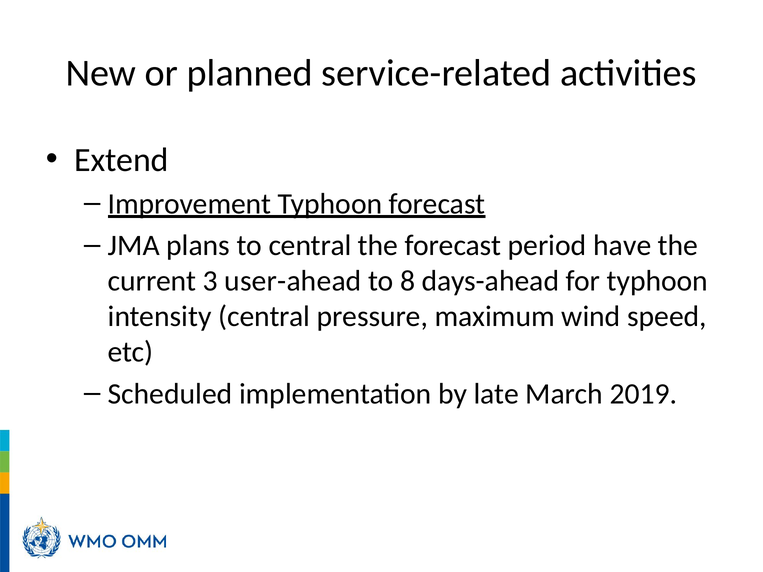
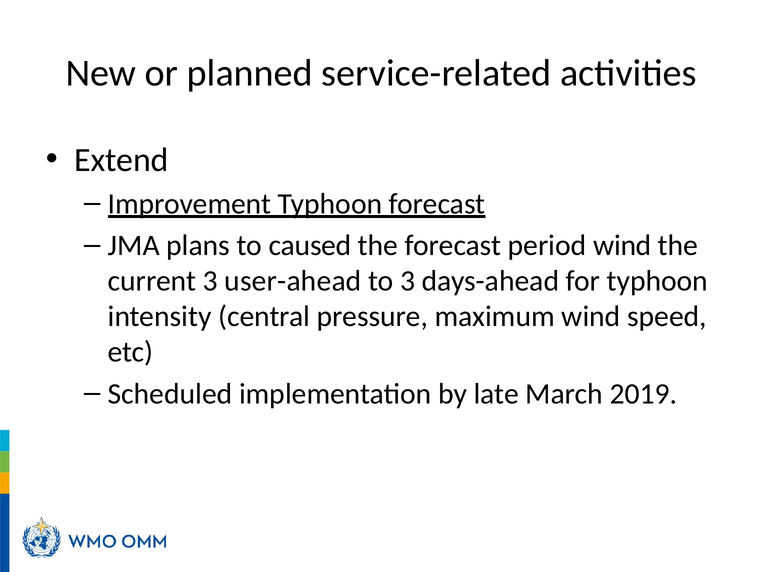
to central: central -> caused (310, 245)
period have: have -> wind (622, 245)
to 8: 8 -> 3 (408, 281)
